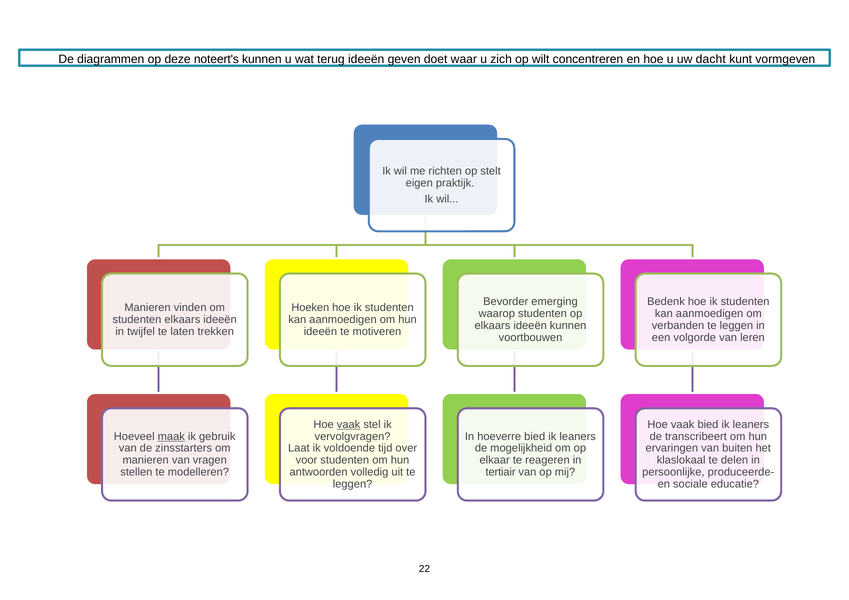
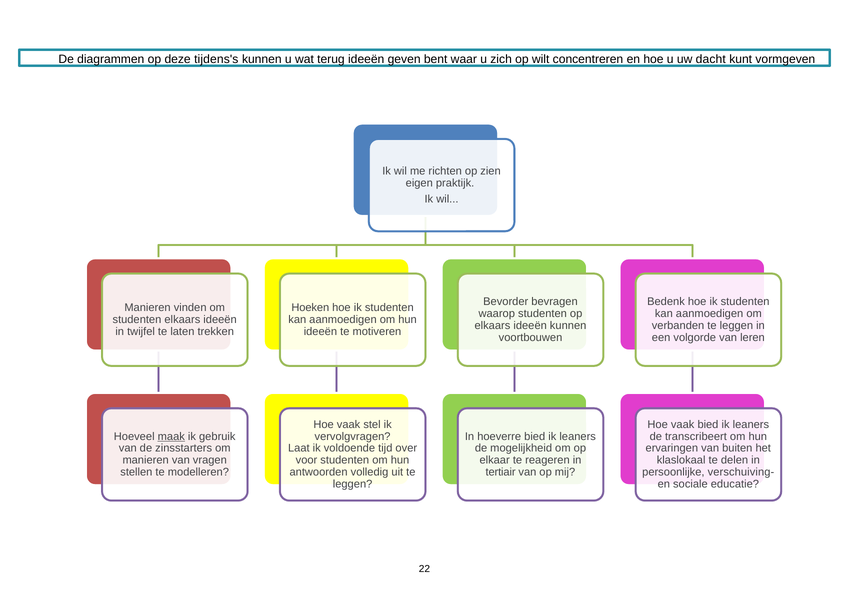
noteert's: noteert's -> tijdens's (216, 60)
doet: doet -> bent (436, 60)
stelt: stelt -> zien (491, 171)
emerging: emerging -> bevragen (555, 302)
vaak underline: present -> none (349, 425)
produceerde-: produceerde- -> verschuiving- (741, 473)
